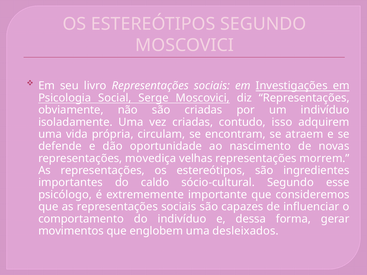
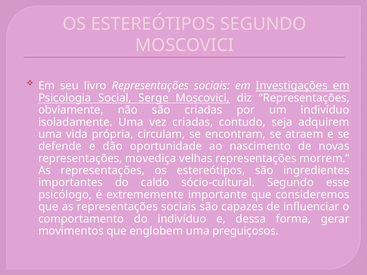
isso: isso -> seja (282, 122)
desleixados: desleixados -> preguiçosos (246, 231)
